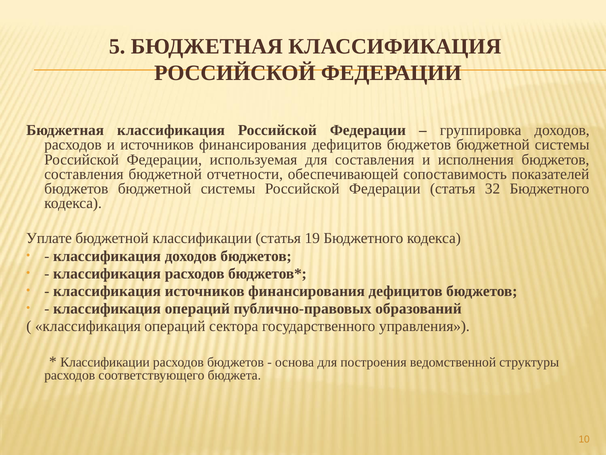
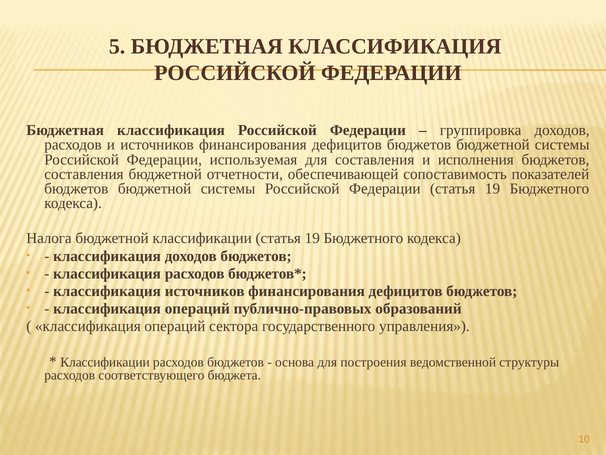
Федерации статья 32: 32 -> 19 (493, 188)
Уплате: Уплате -> Налога (49, 238)
